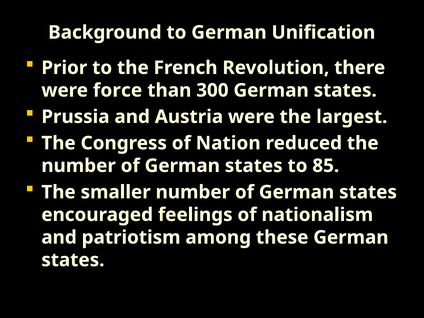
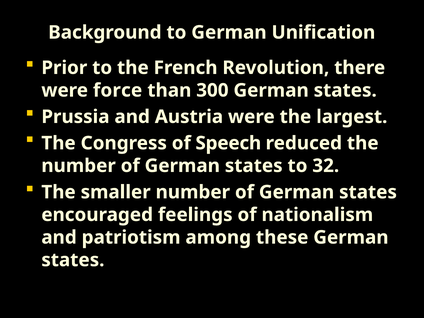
Nation: Nation -> Speech (228, 143)
85: 85 -> 32 (326, 166)
